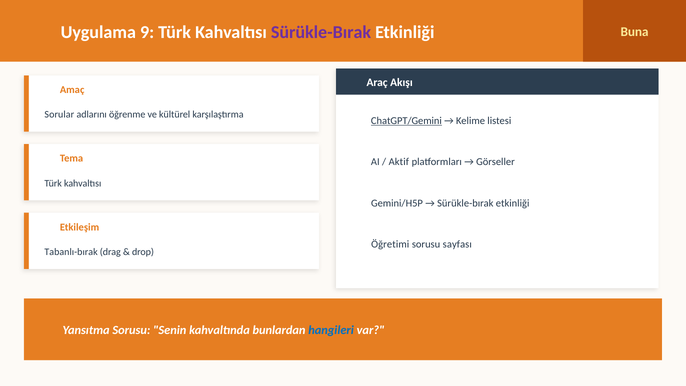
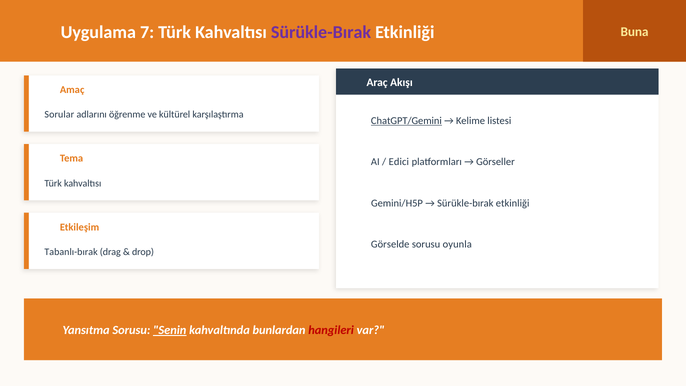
9: 9 -> 7 (147, 32)
Aktif: Aktif -> Edici (399, 162)
Öğretimi: Öğretimi -> Görselde (390, 244)
sayfası: sayfası -> oyunla (457, 244)
Senin underline: none -> present (170, 330)
hangileri colour: blue -> red (331, 330)
